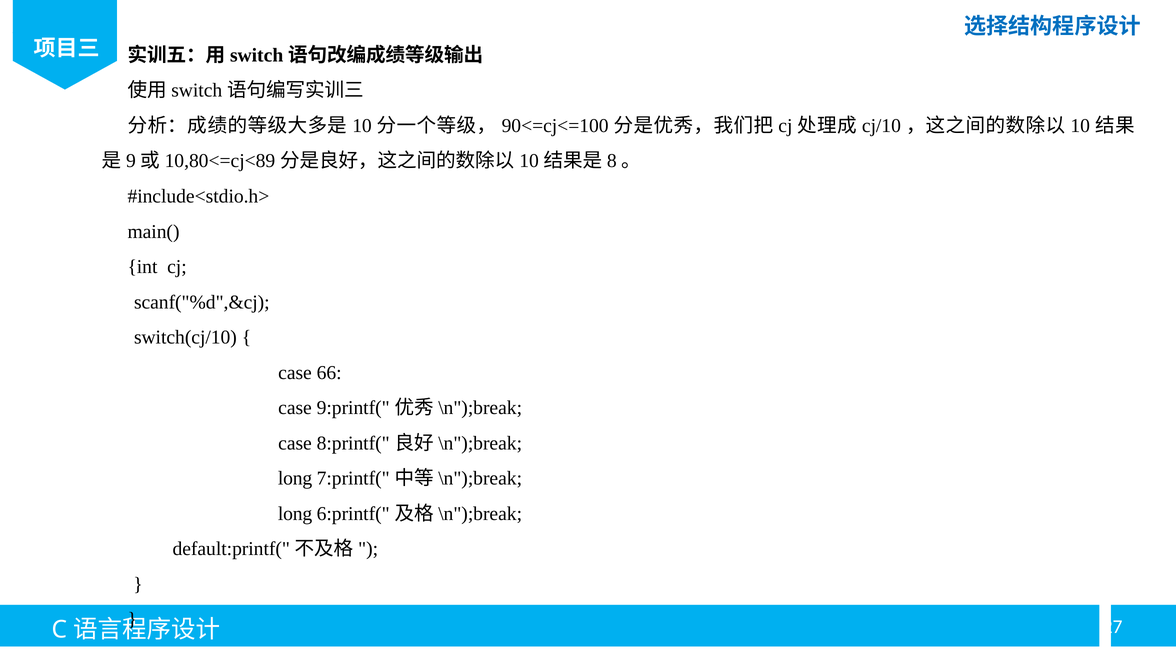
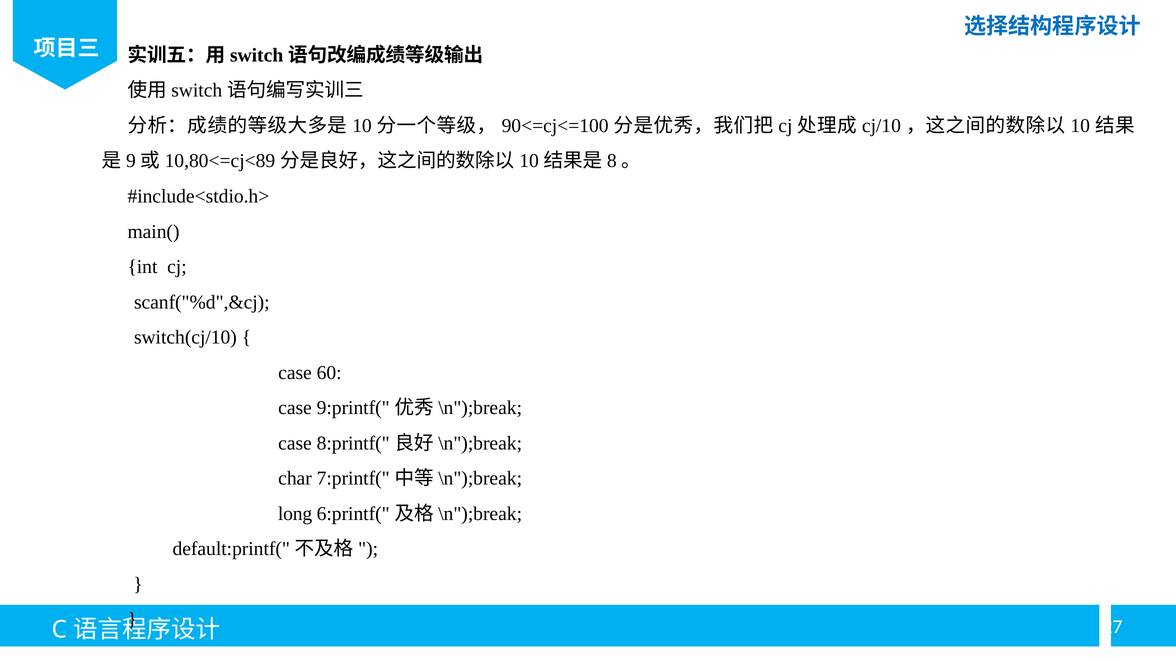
66: 66 -> 60 (329, 372)
long: long -> char (295, 478)
